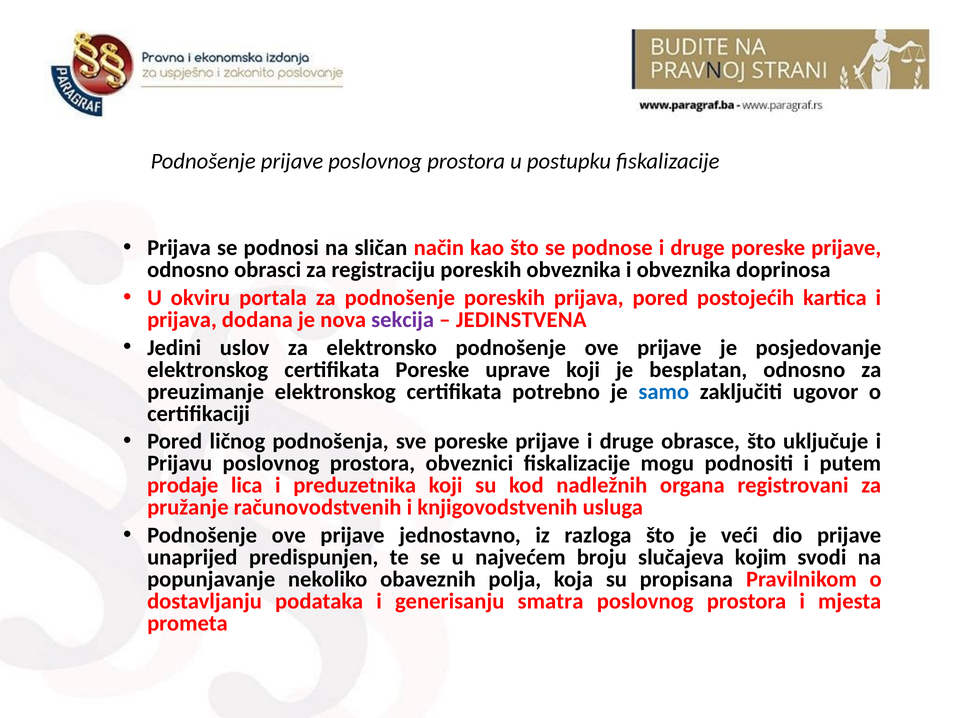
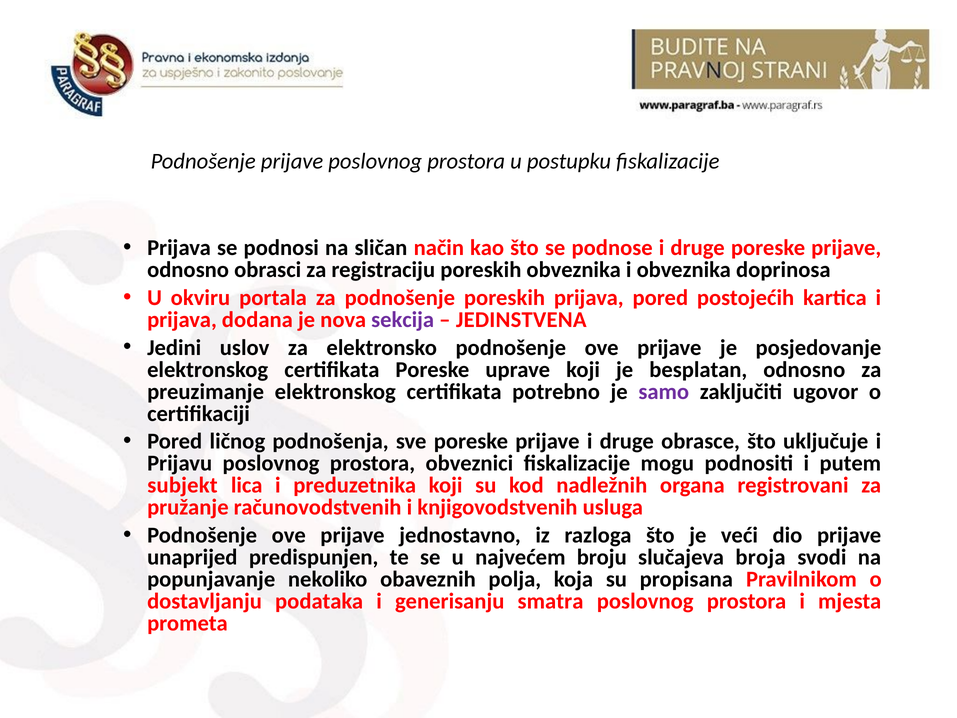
samo colour: blue -> purple (664, 391)
prodaje: prodaje -> subjekt (182, 485)
kojim: kojim -> broja (761, 557)
